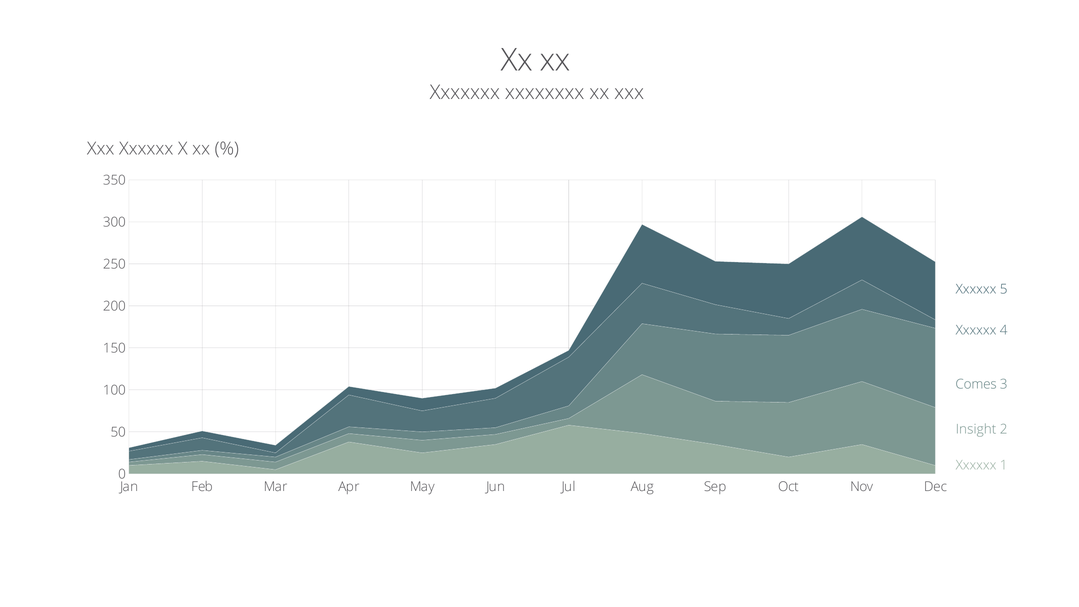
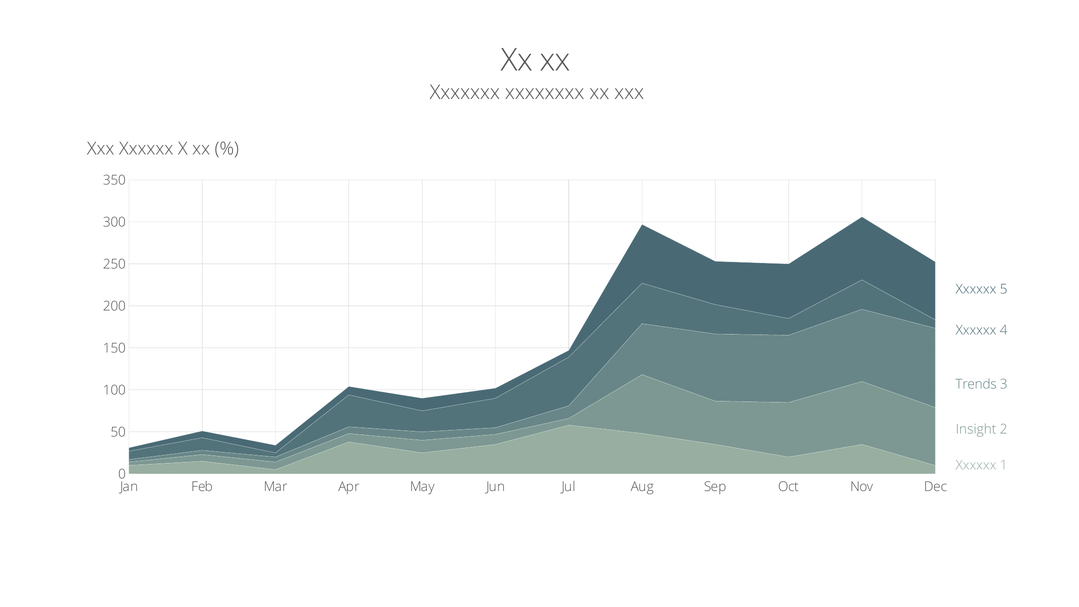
Comes: Comes -> Trends (976, 384)
